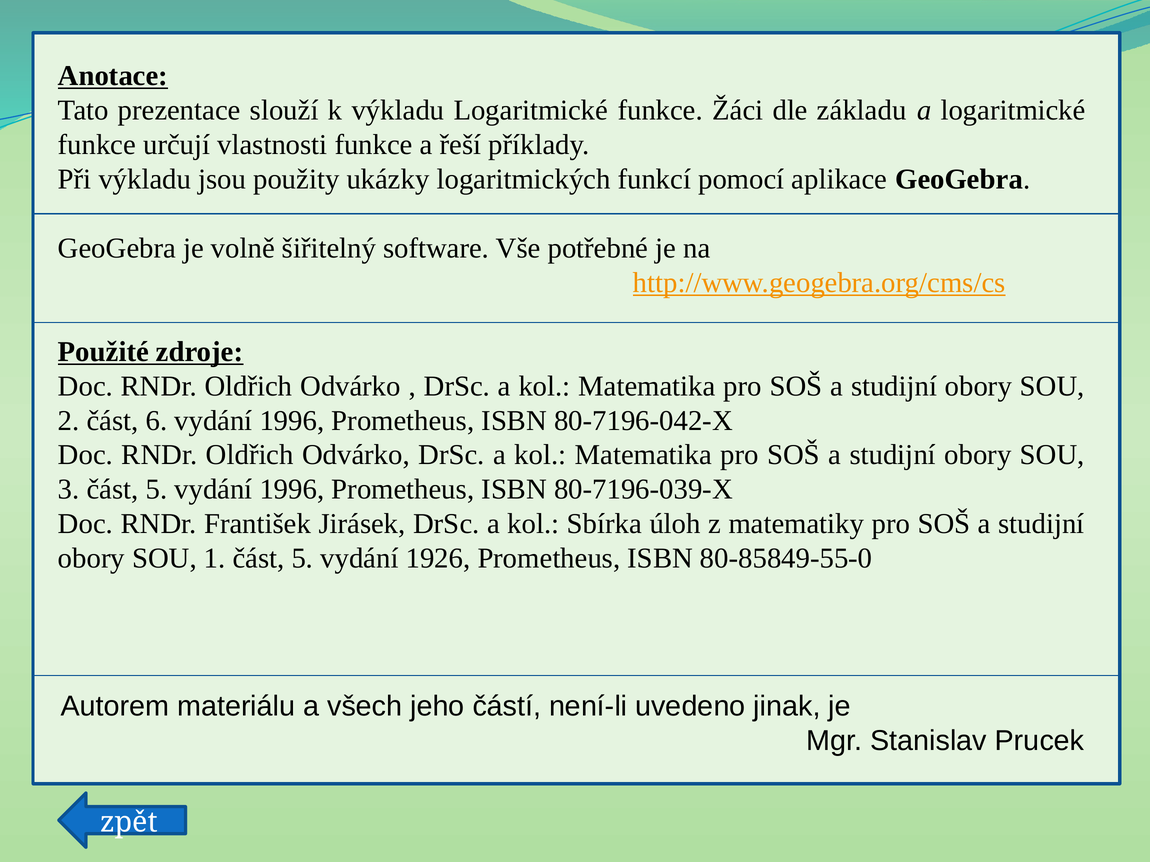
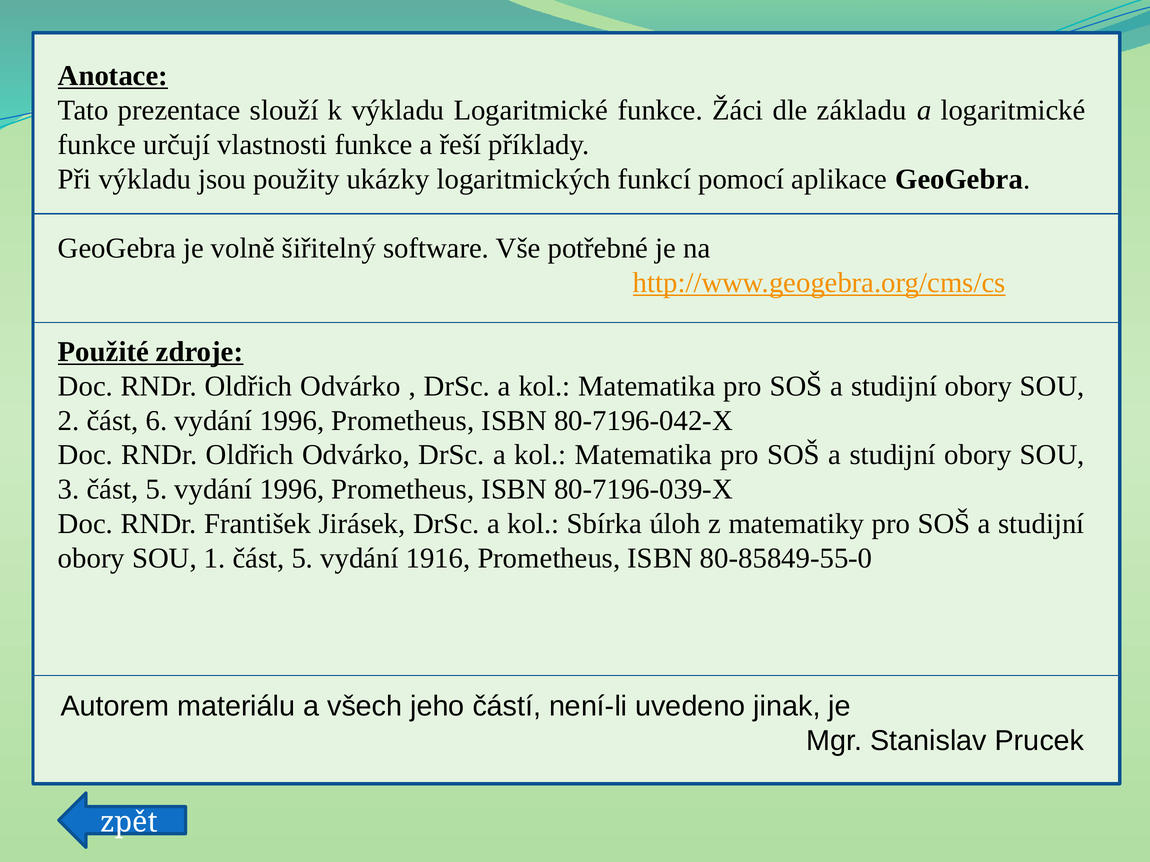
1926: 1926 -> 1916 (438, 559)
